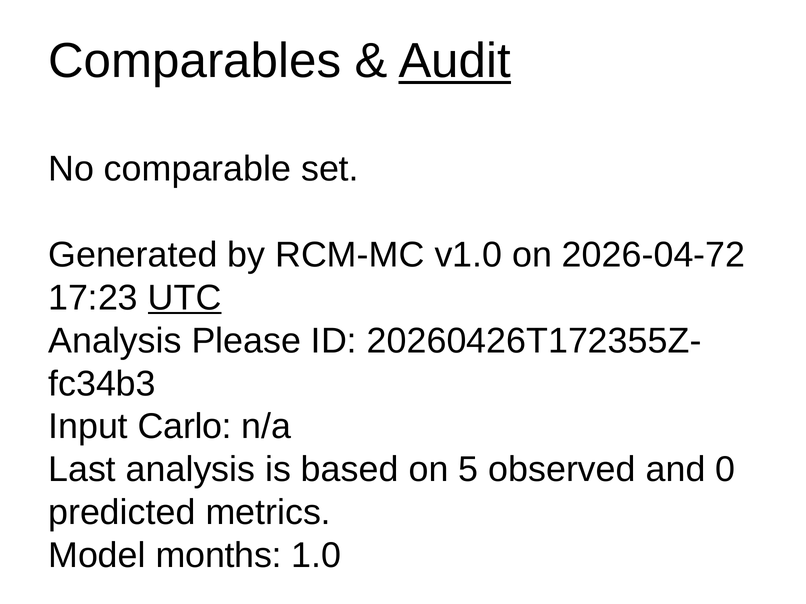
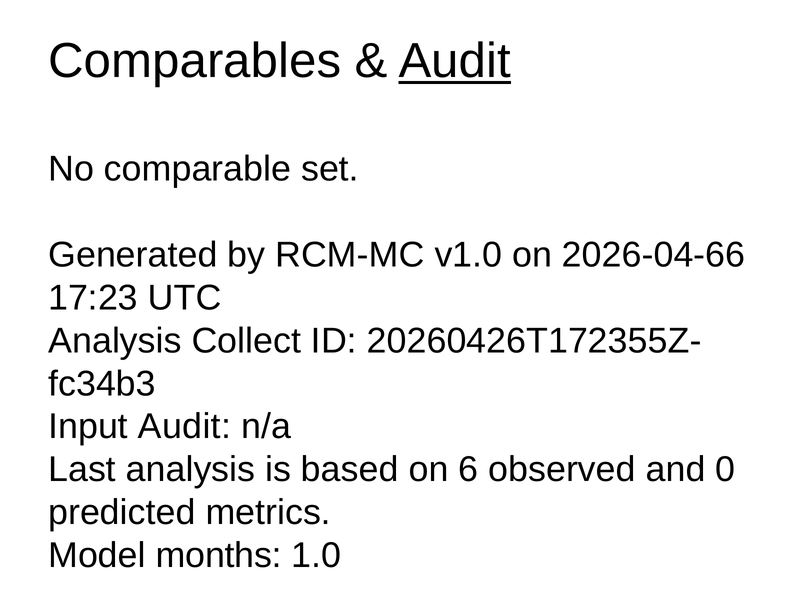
2026-04-72: 2026-04-72 -> 2026-04-66 (654, 255)
UTC underline: present -> none (185, 298)
Please: Please -> Collect (246, 341)
Input Carlo: Carlo -> Audit (185, 427)
5: 5 -> 6 (468, 470)
